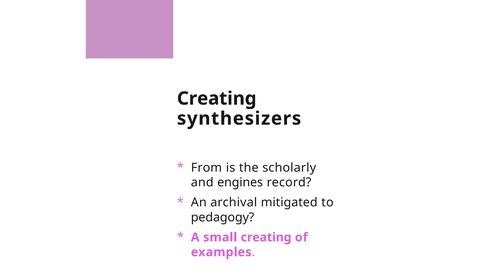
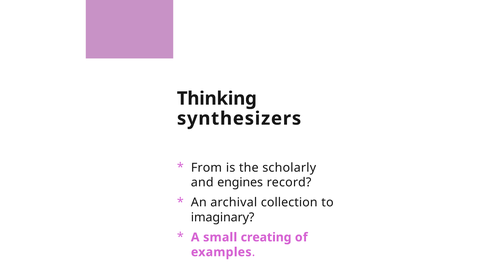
Creating: Creating -> Thinking (217, 99)
mitigated: mitigated -> collection (289, 203)
pedagogy: pedagogy -> imaginary (223, 218)
